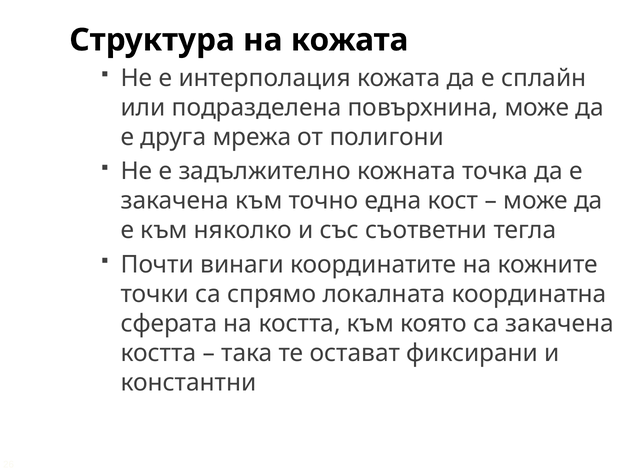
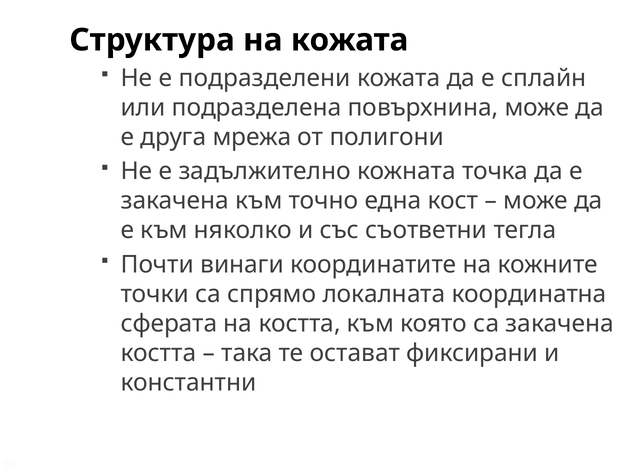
интерполация: интерполация -> подразделени (265, 78)
